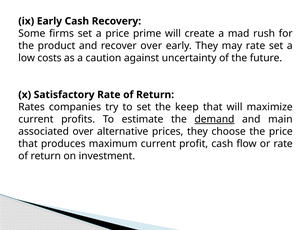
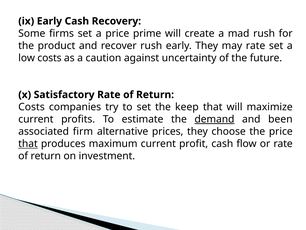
recover over: over -> rush (151, 46)
Rates: Rates -> Costs (32, 107)
main: main -> been (280, 119)
associated over: over -> firm (83, 131)
that underline: none -> present (28, 143)
